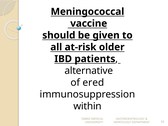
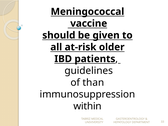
alternative: alternative -> guidelines (89, 71)
ered: ered -> than (93, 83)
